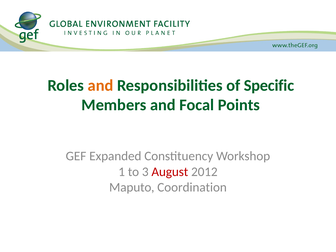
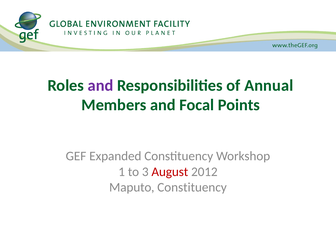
and colour: orange -> purple (100, 85)
Specific: Specific -> Annual (269, 85)
Maputo Coordination: Coordination -> Constituency (192, 187)
